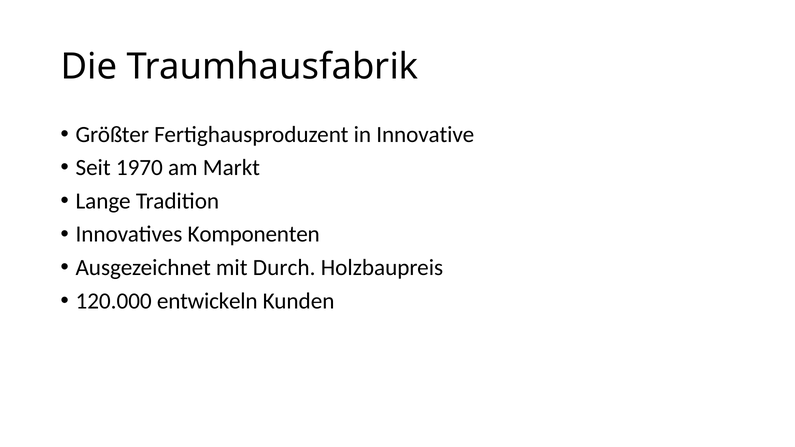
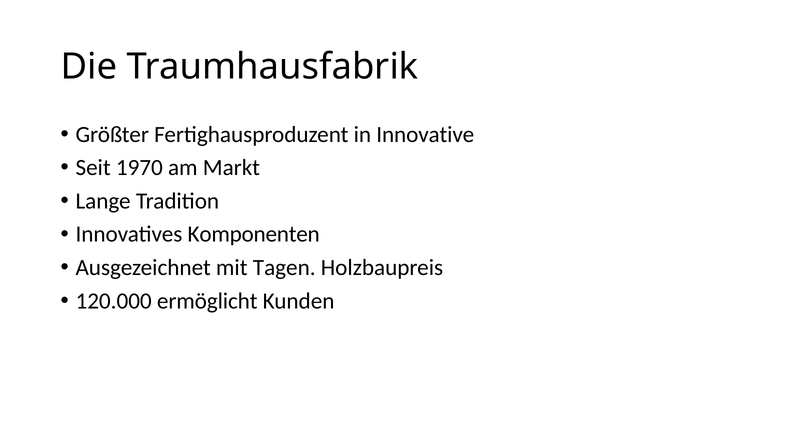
Durch: Durch -> Tagen (284, 268)
entwickeln: entwickeln -> ermöglicht (207, 301)
